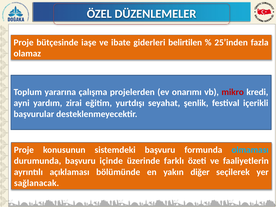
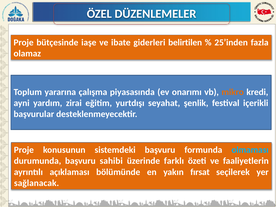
projelerden: projelerden -> piyasasında (132, 92)
mikro colour: red -> orange (233, 92)
içinde: içinde -> sahibi (111, 161)
diğer: diğer -> fırsat (200, 172)
